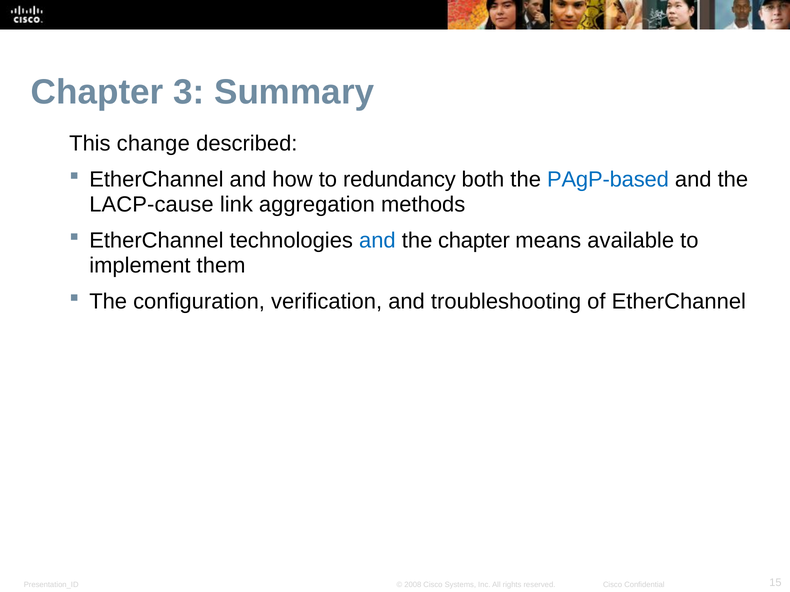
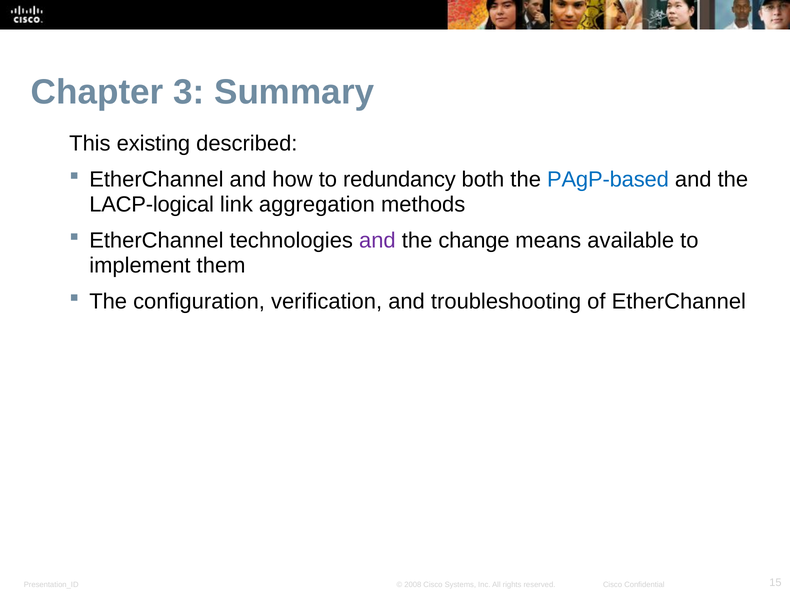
change: change -> existing (153, 143)
LACP-cause: LACP-cause -> LACP-logical (152, 205)
and colour: blue -> purple (377, 241)
the chapter: chapter -> change (474, 241)
